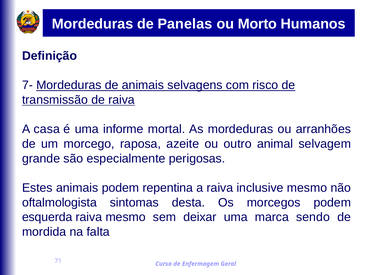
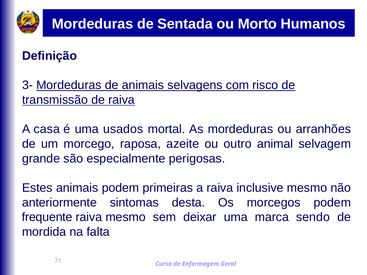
Panelas: Panelas -> Sentada (185, 24)
7-: 7- -> 3- (27, 85)
informe: informe -> usados (123, 129)
repentina: repentina -> primeiras (168, 188)
oftalmologista: oftalmologista -> anteriormente (59, 203)
esquerda: esquerda -> frequente (47, 217)
